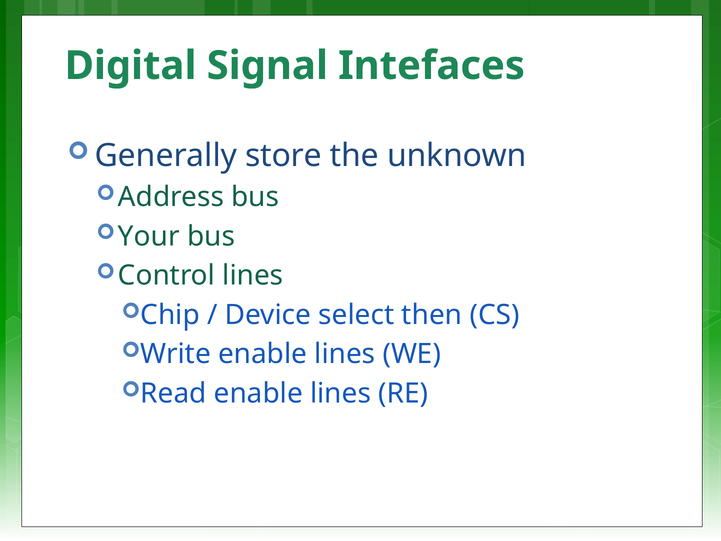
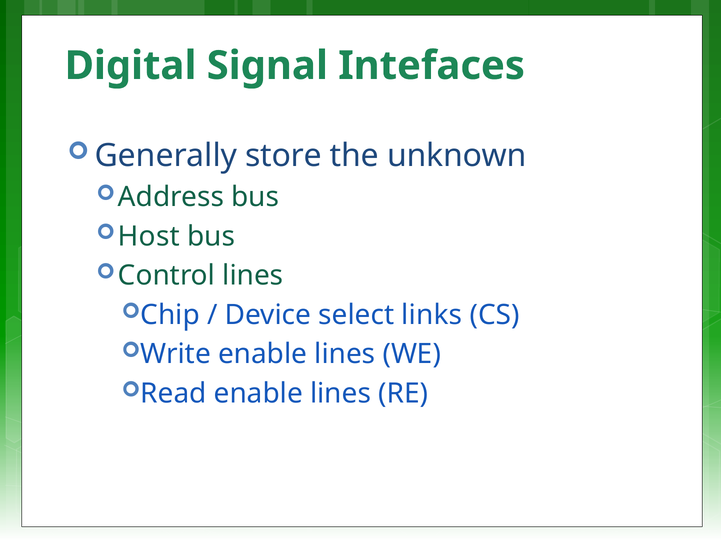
Your: Your -> Host (149, 236)
then: then -> links (432, 315)
